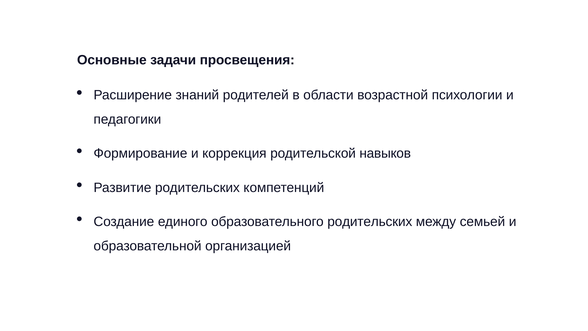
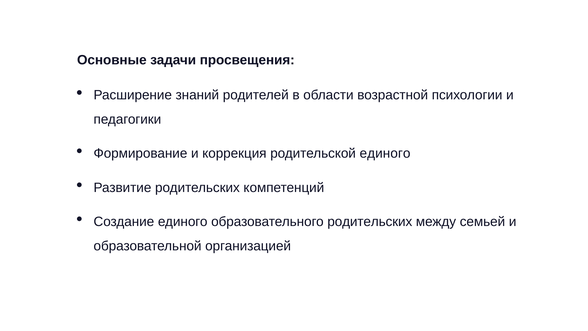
родительской навыков: навыков -> единого (385, 153)
